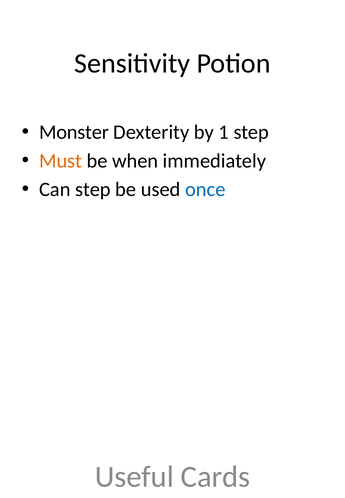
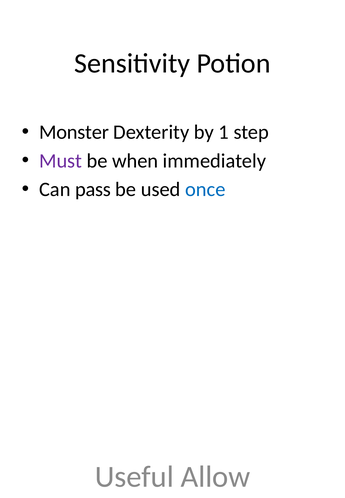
Must colour: orange -> purple (61, 161)
Can step: step -> pass (93, 190)
Cards: Cards -> Allow (215, 477)
